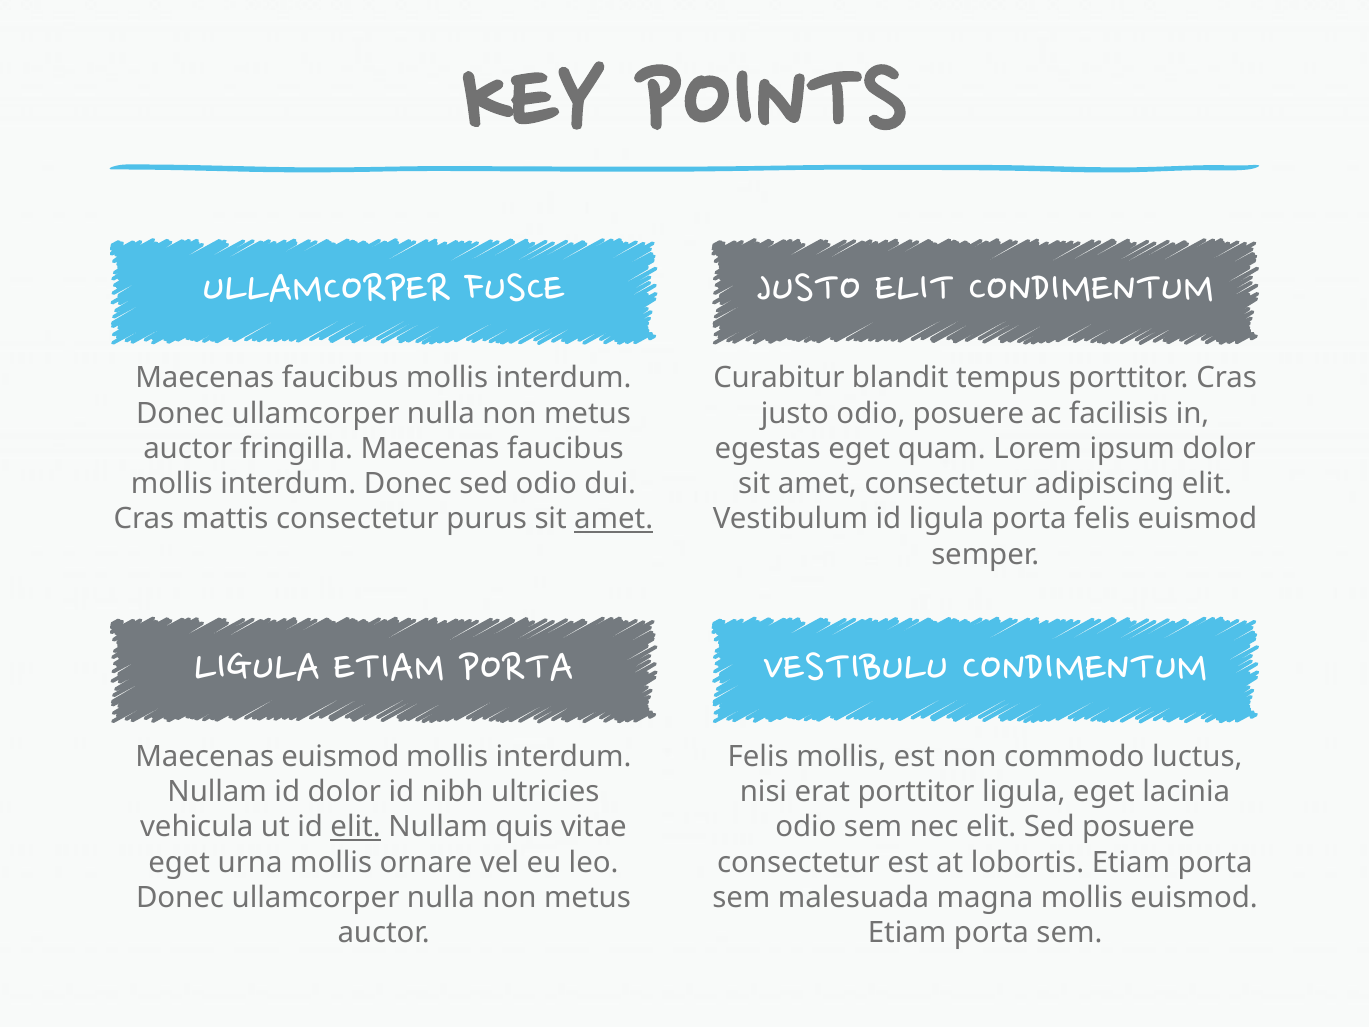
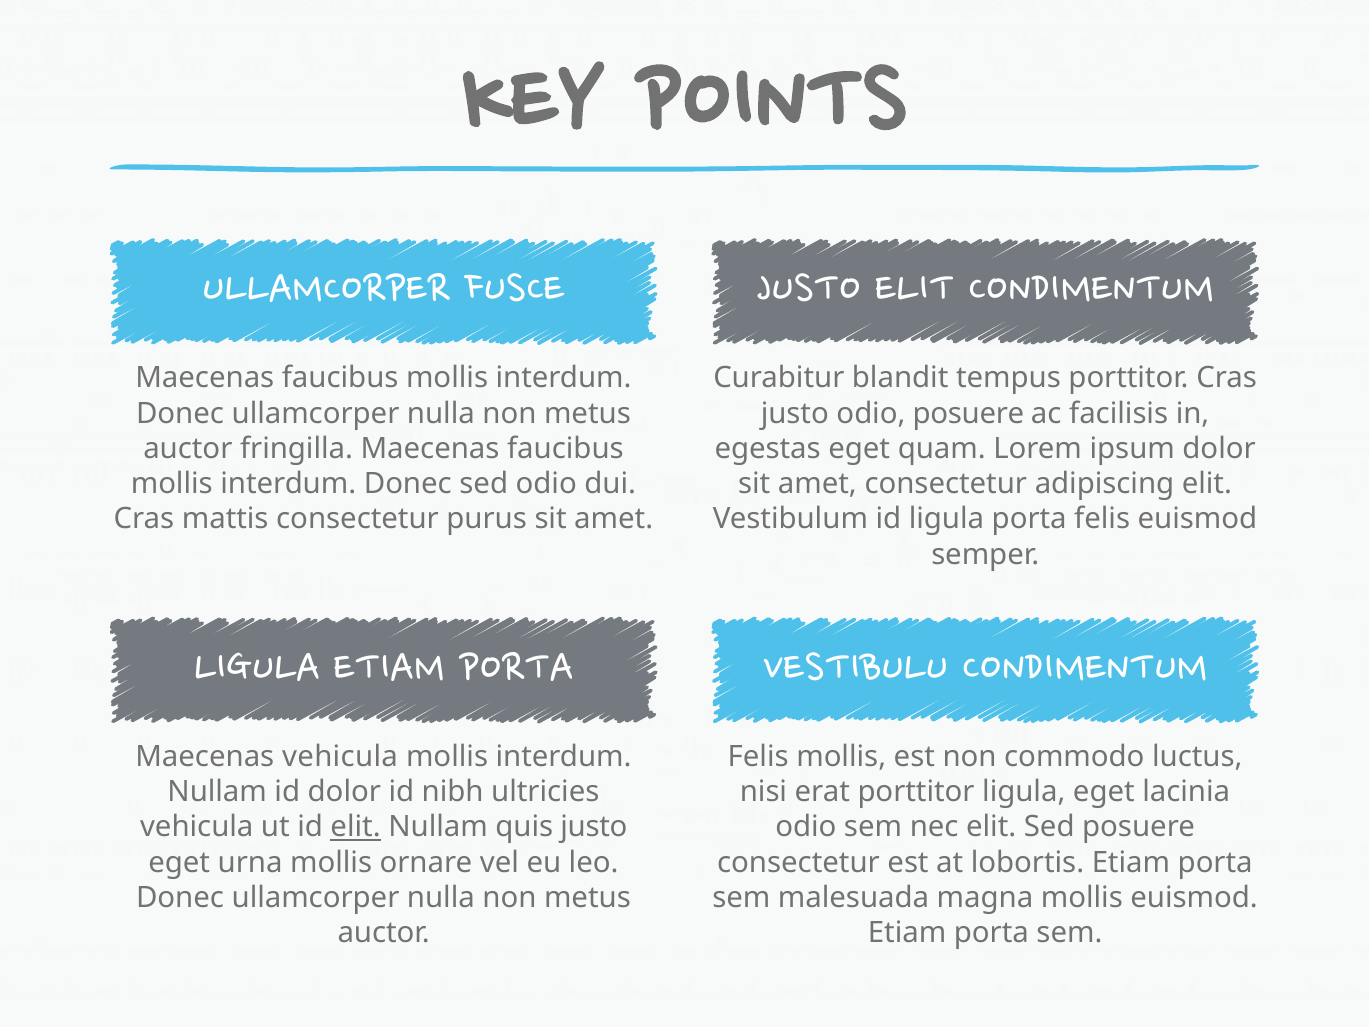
amet underline: present -> none (614, 519)
Maecenas euismod: euismod -> vehicula (340, 756)
quis vitae: vitae -> justo (594, 827)
